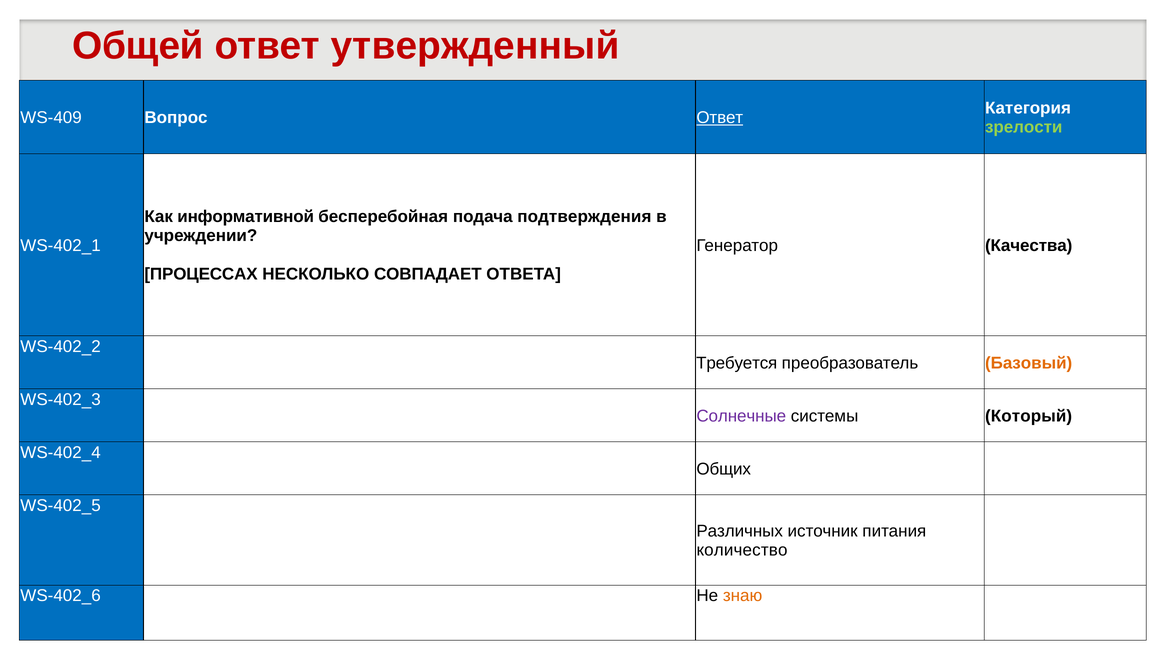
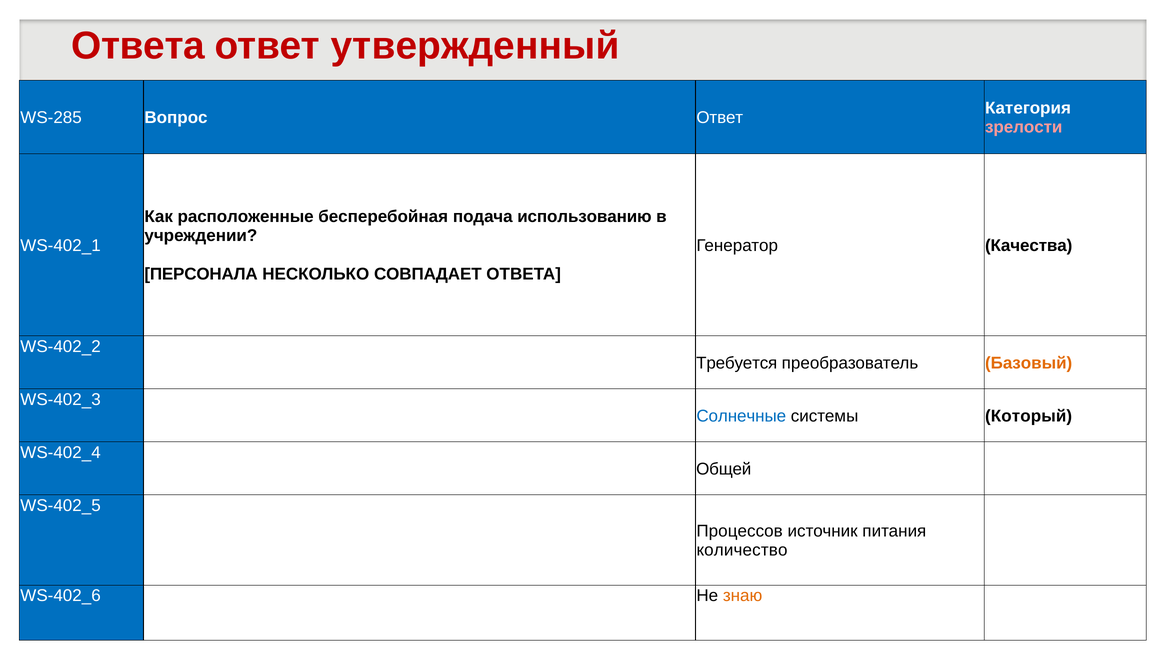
Общей: Общей -> Ответа (138, 46)
WS-409: WS-409 -> WS-285 (51, 118)
Ответ underline: present -> none (720, 118)
зрелости colour: light green -> pink (1024, 127)
информативной: информативной -> расположенные (246, 217)
подтверждения: подтверждения -> использованию (584, 217)
ПРОЦЕССАХ: ПРОЦЕССАХ -> ПЕРСОНАЛА (201, 274)
Солнечные colour: purple -> blue (741, 416)
Общих: Общих -> Общей (724, 469)
Различных: Различных -> Процессов (740, 531)
